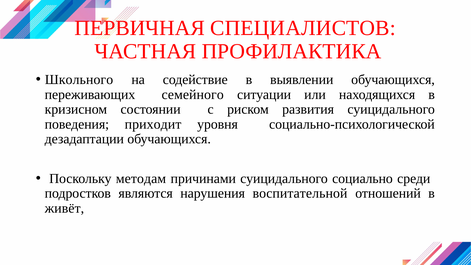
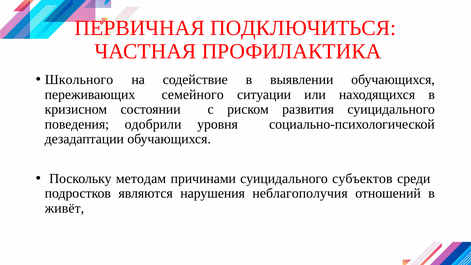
СПЕЦИАЛИСТОВ: СПЕЦИАЛИСТОВ -> ПОДКЛЮЧИТЬСЯ (303, 28)
приходит: приходит -> одобрили (153, 124)
социально: социально -> субъектов (362, 178)
воспитательной: воспитательной -> неблагополучия (300, 193)
